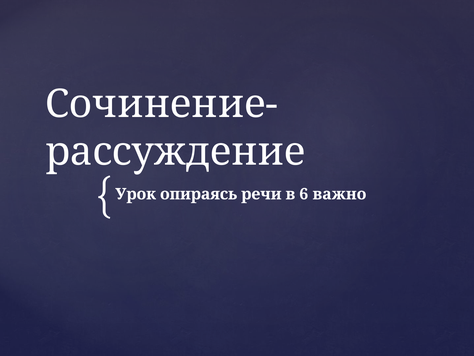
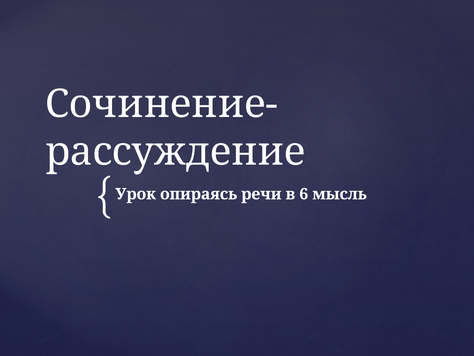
важно: важно -> мысль (340, 194)
